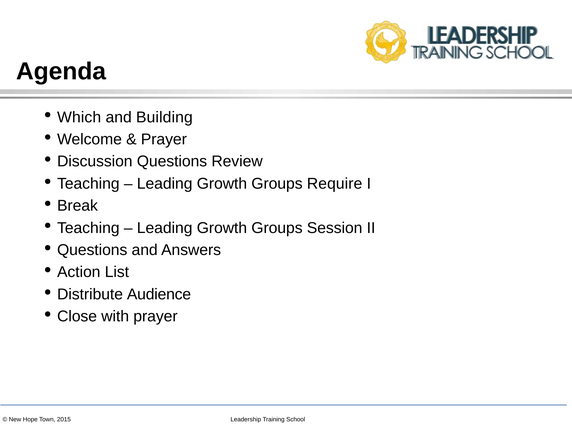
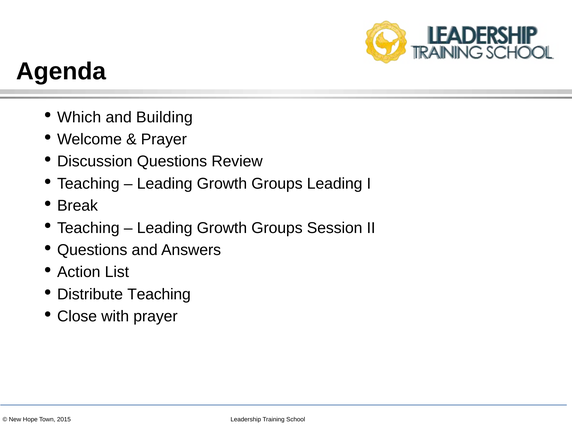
Groups Require: Require -> Leading (335, 184)
Distribute Audience: Audience -> Teaching (159, 294)
